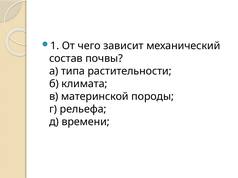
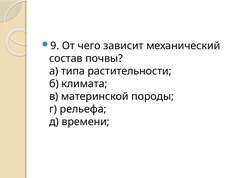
1: 1 -> 9 (55, 46)
